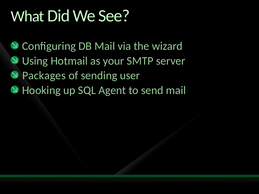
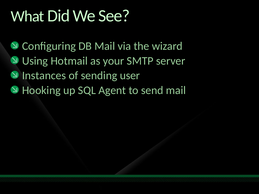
Packages: Packages -> Instances (44, 76)
